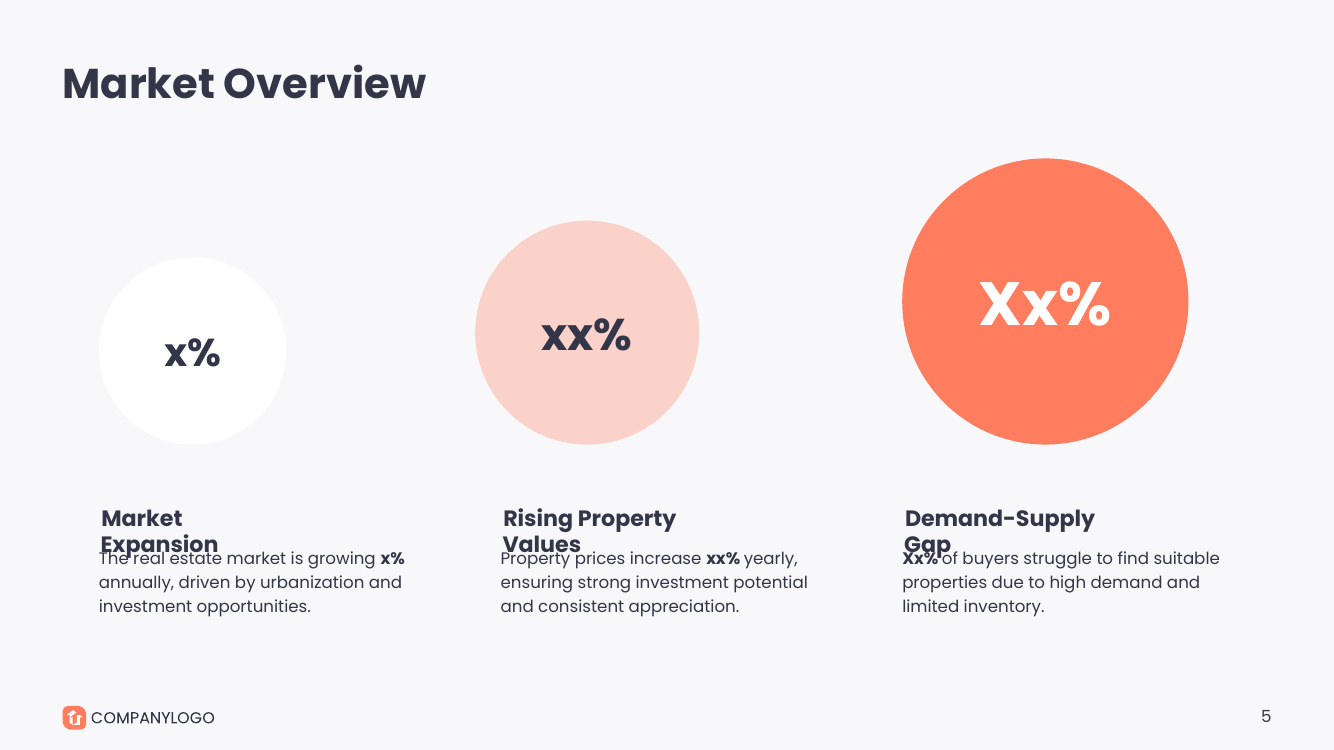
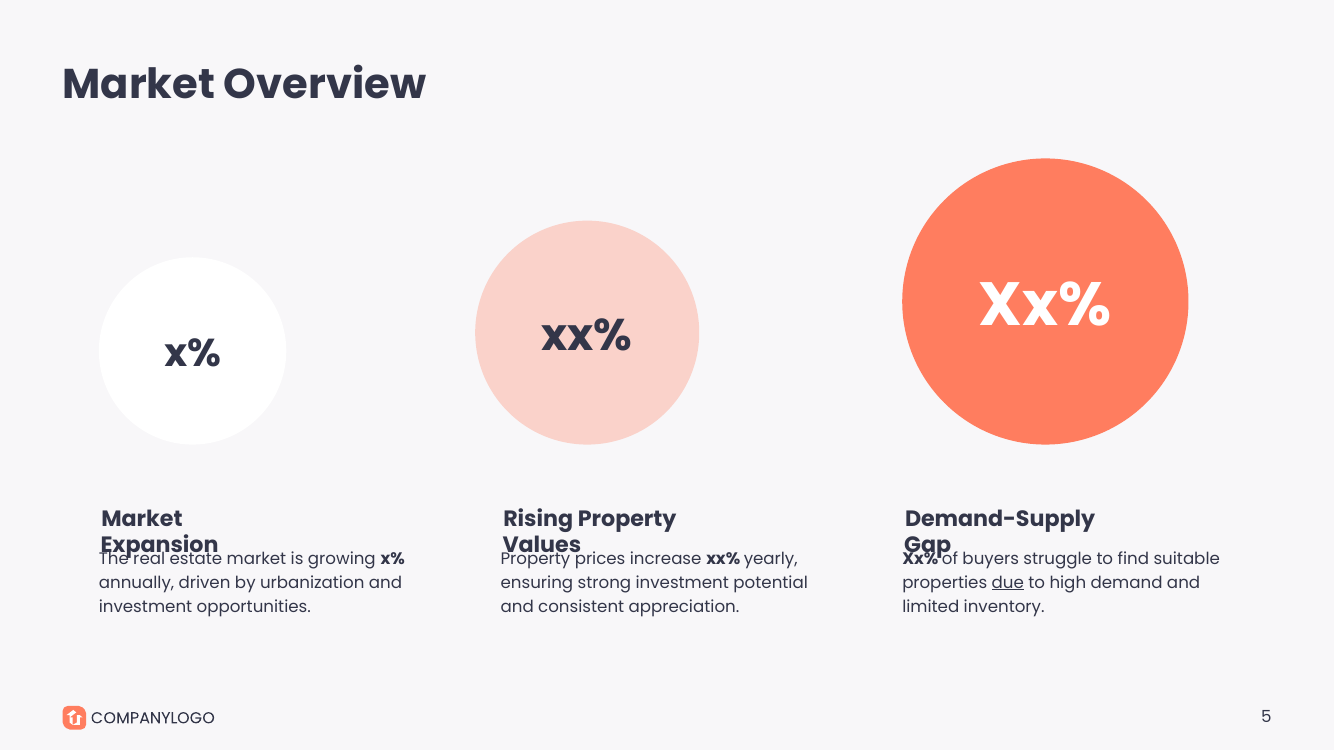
due underline: none -> present (1008, 583)
